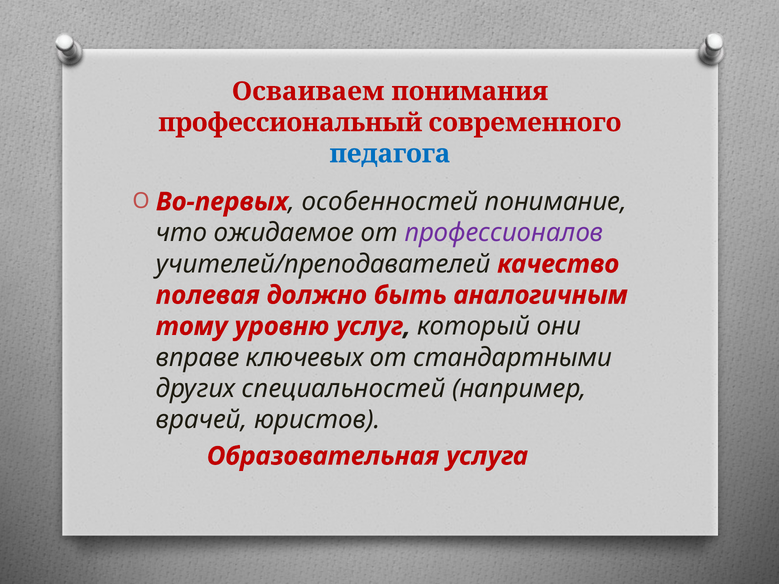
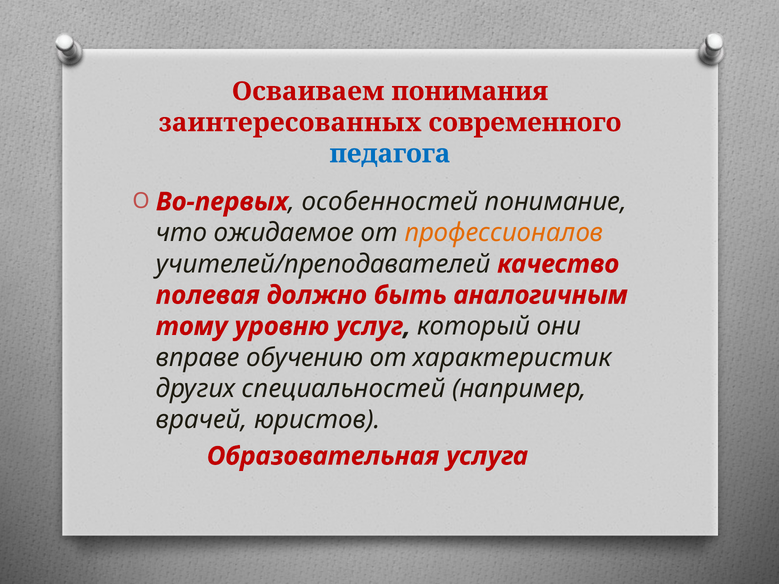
профессиональный: профессиональный -> заинтересованных (290, 123)
профессионалов colour: purple -> orange (504, 233)
ключевых: ключевых -> обучению (305, 358)
стандартными: стандартными -> характеристик (513, 358)
